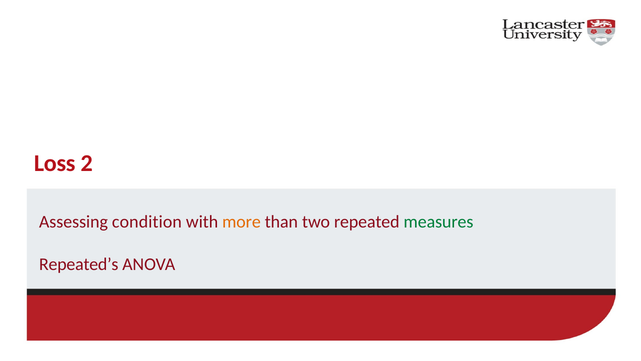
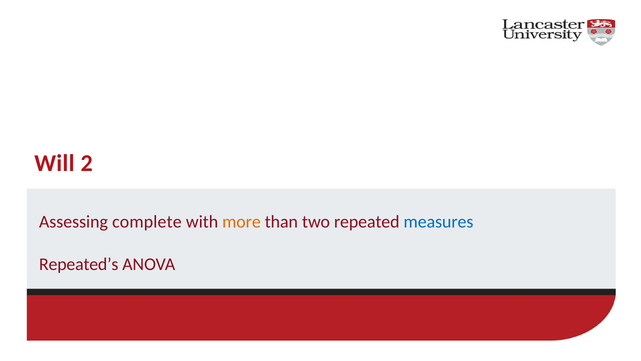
Loss: Loss -> Will (54, 163)
condition: condition -> complete (147, 222)
measures colour: green -> blue (439, 222)
